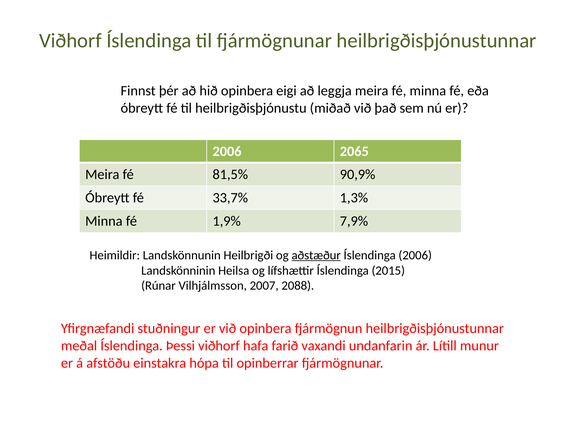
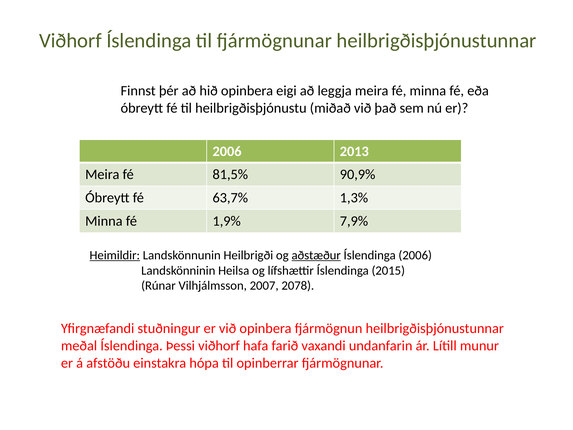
2065: 2065 -> 2013 (354, 151)
33,7%: 33,7% -> 63,7% (230, 198)
Heimildir underline: none -> present (115, 255)
2088: 2088 -> 2078 (298, 286)
